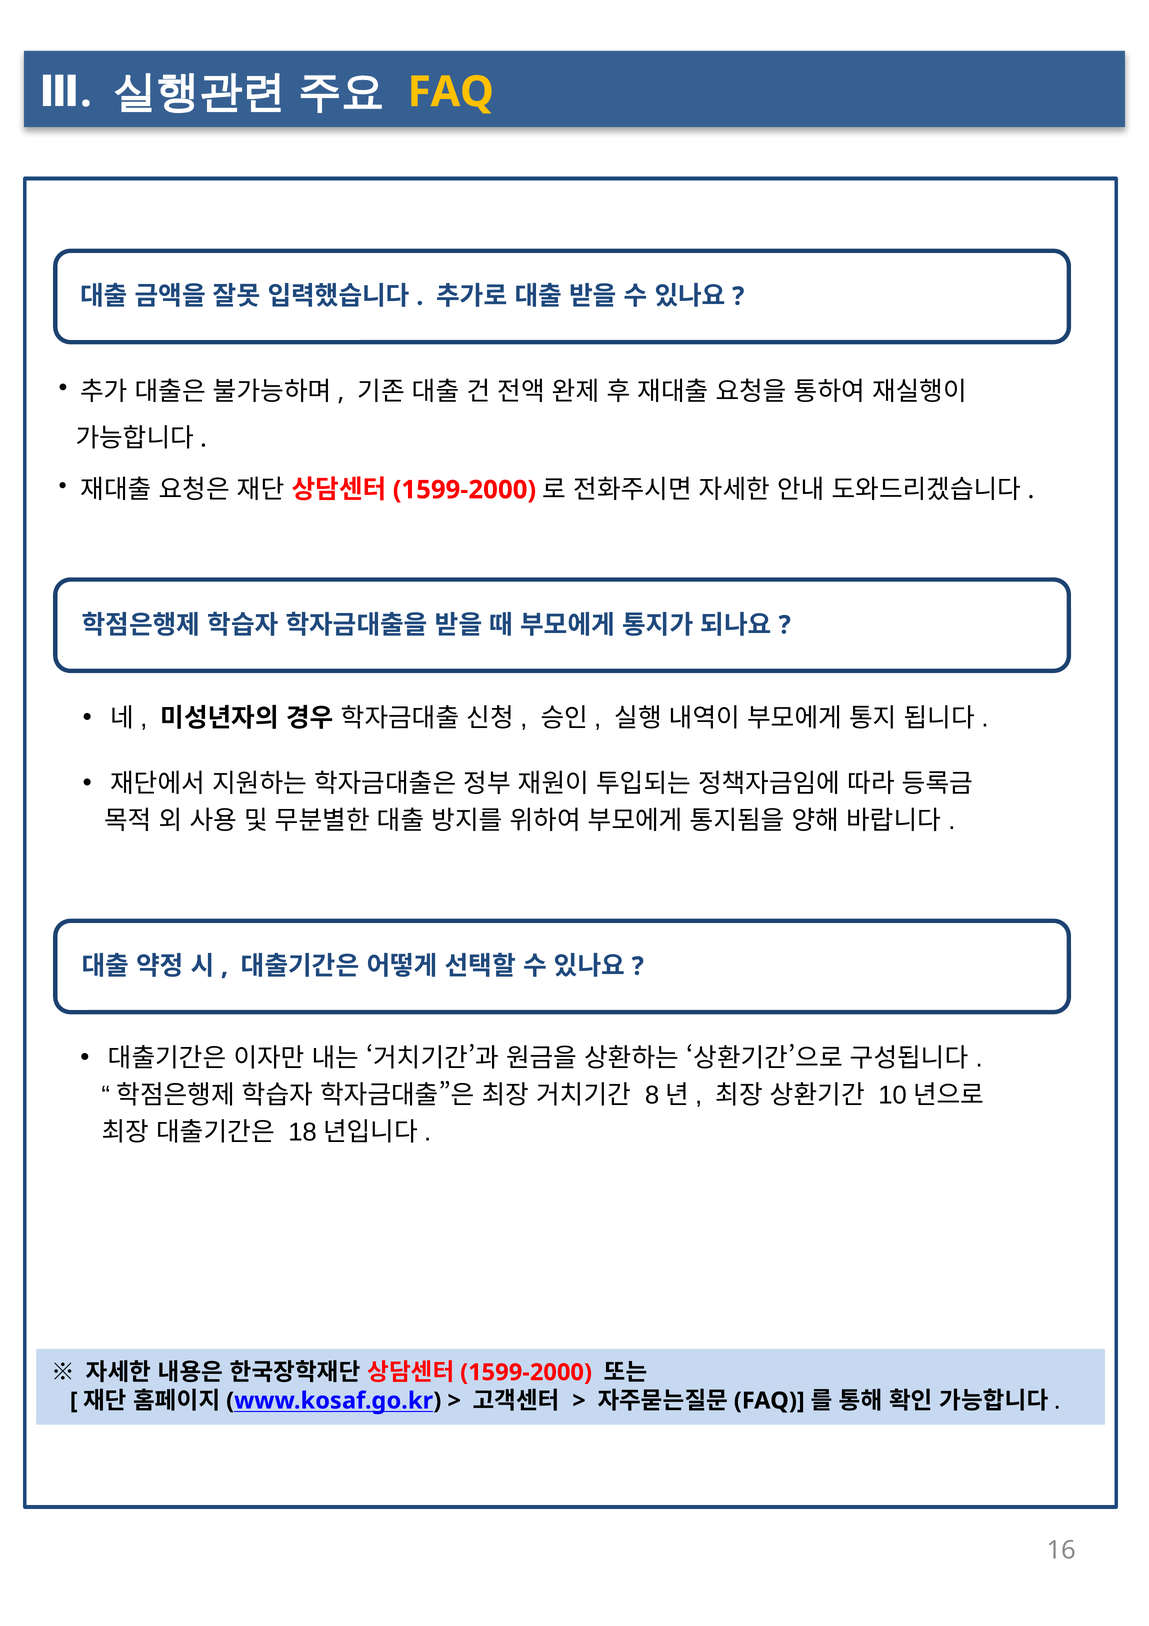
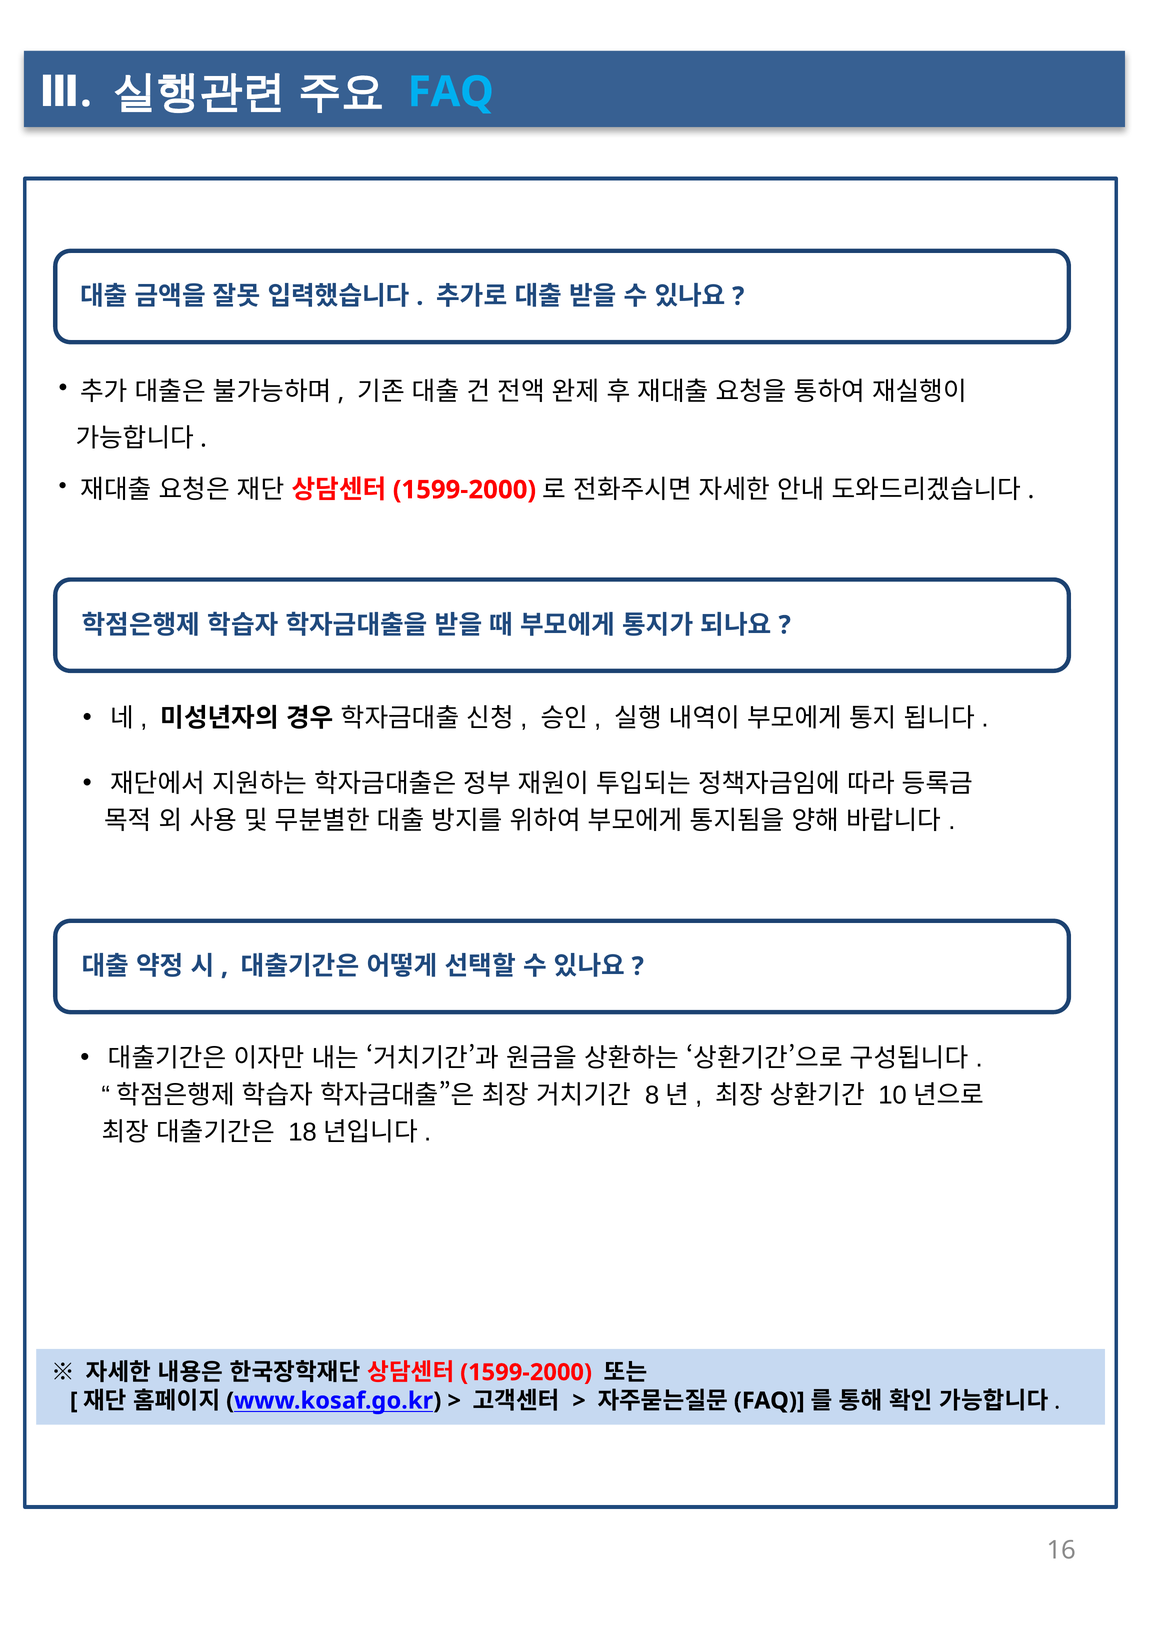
FAQ colour: yellow -> light blue (451, 92)
